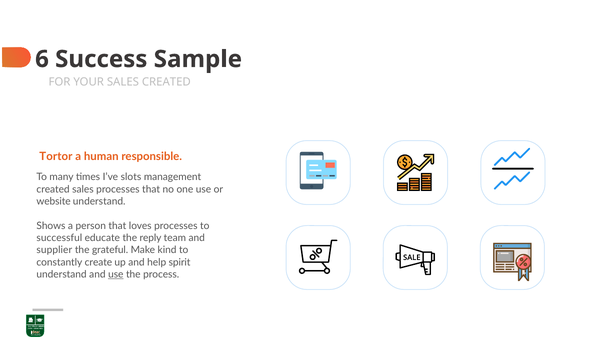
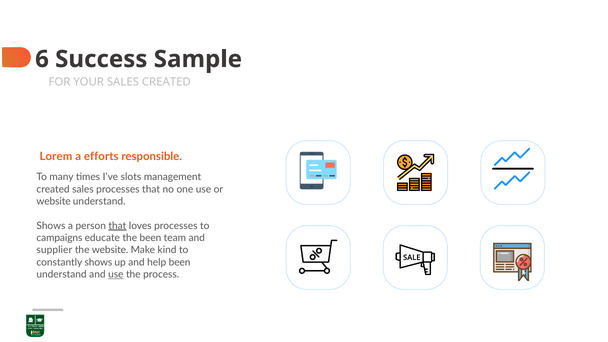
Tortor: Tortor -> Lorem (56, 156)
human: human -> efforts (101, 156)
that underline: none -> present (117, 226)
successful: successful -> campaigns (59, 238)
the reply: reply -> been (150, 238)
the grateful: grateful -> website (110, 250)
constantly create: create -> shows (98, 262)
help spirit: spirit -> been (180, 262)
